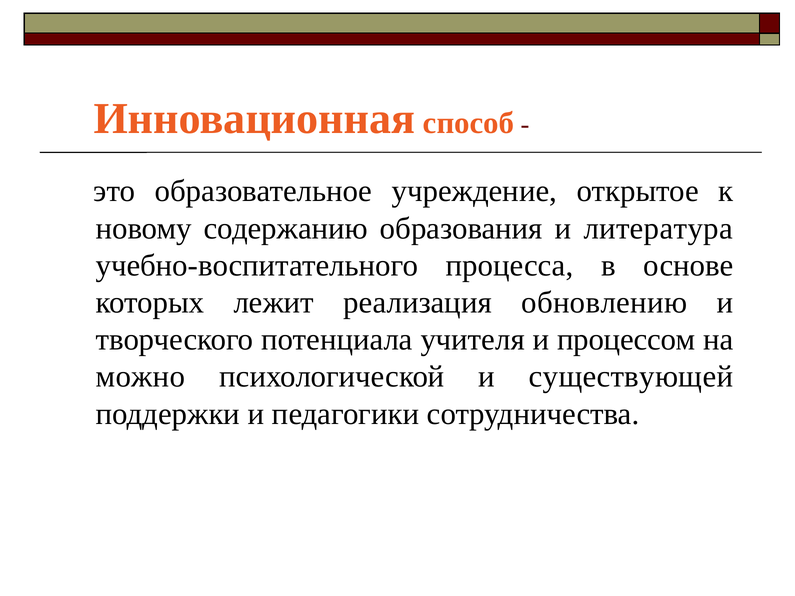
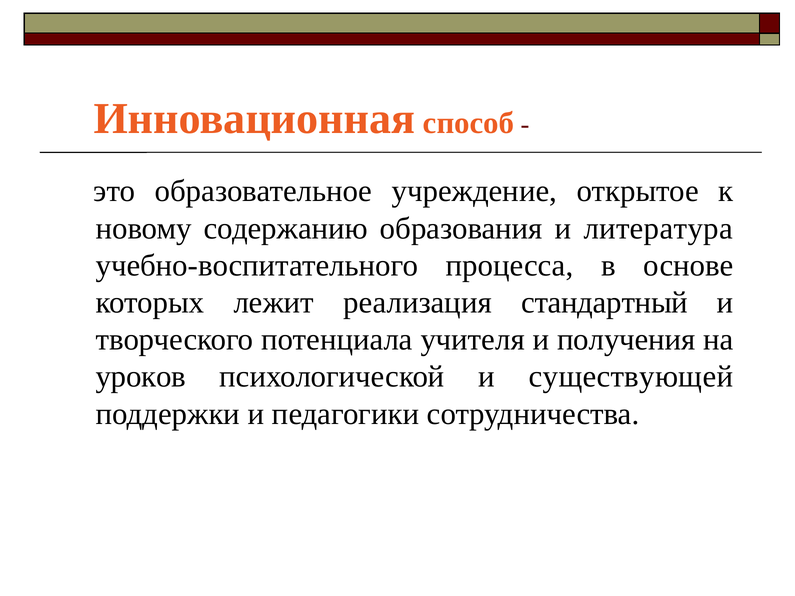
обновлению: обновлению -> стандартный (605, 303)
процессом: процессом -> получения (626, 340)
можно: можно -> уроков (141, 377)
